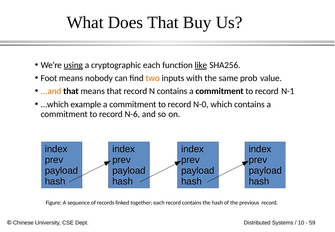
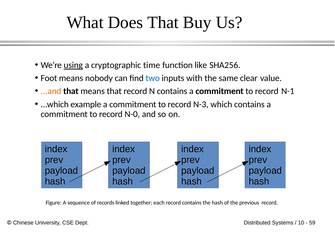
cryptographic each: each -> time (152, 65)
like underline: present -> none (201, 65)
two colour: orange -> blue (153, 78)
prob: prob -> clear (249, 78)
N-0: N-0 -> N-3 (201, 104)
N-6: N-6 -> N-0 (132, 114)
